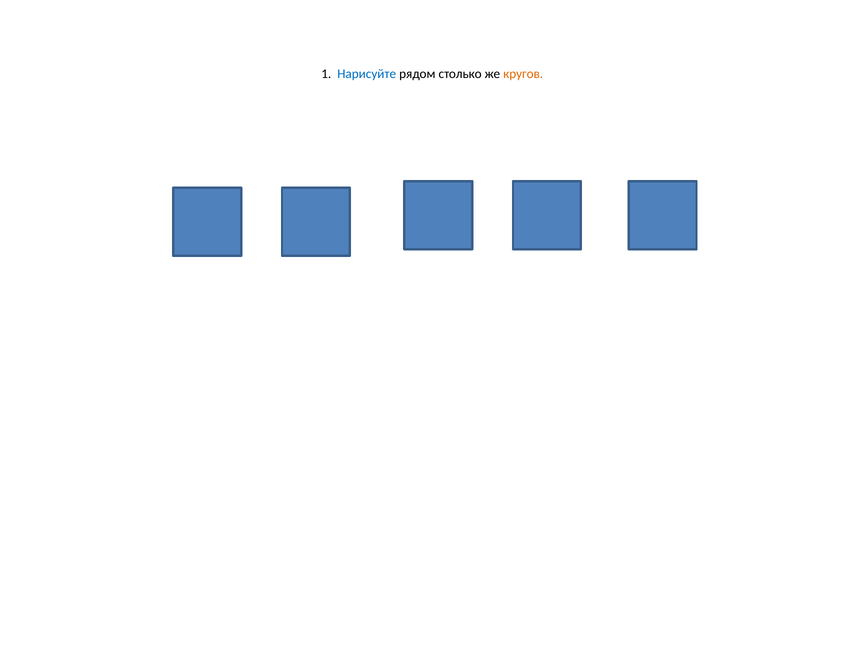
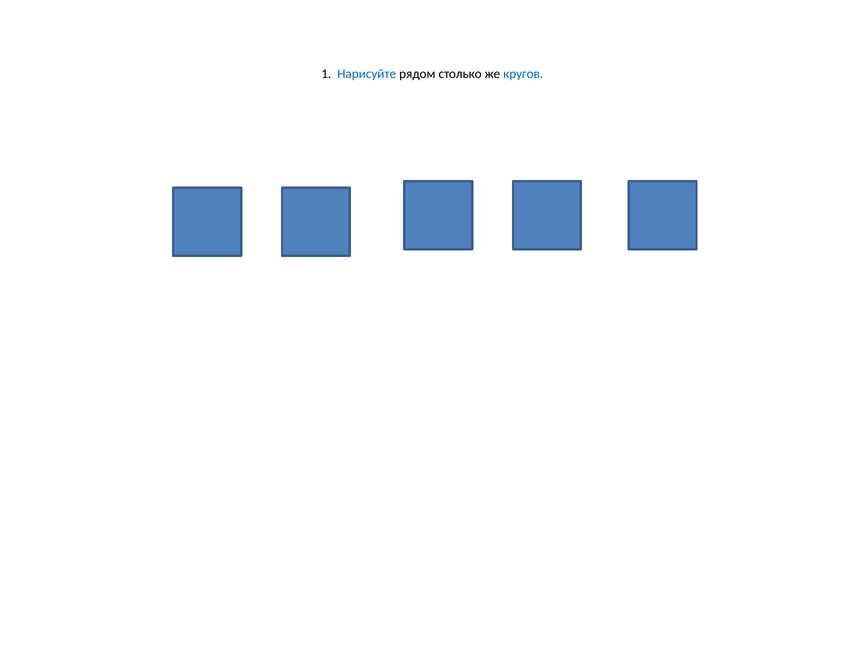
кругов colour: orange -> blue (523, 74)
